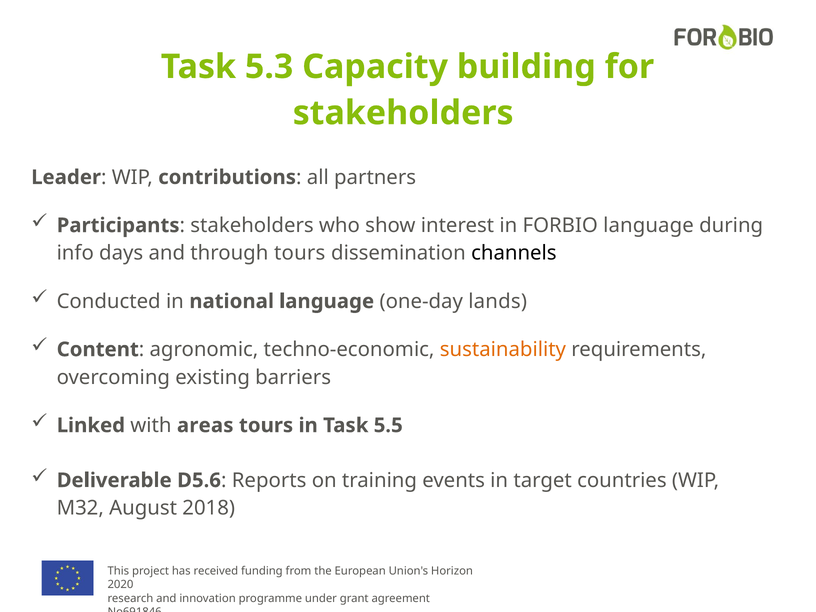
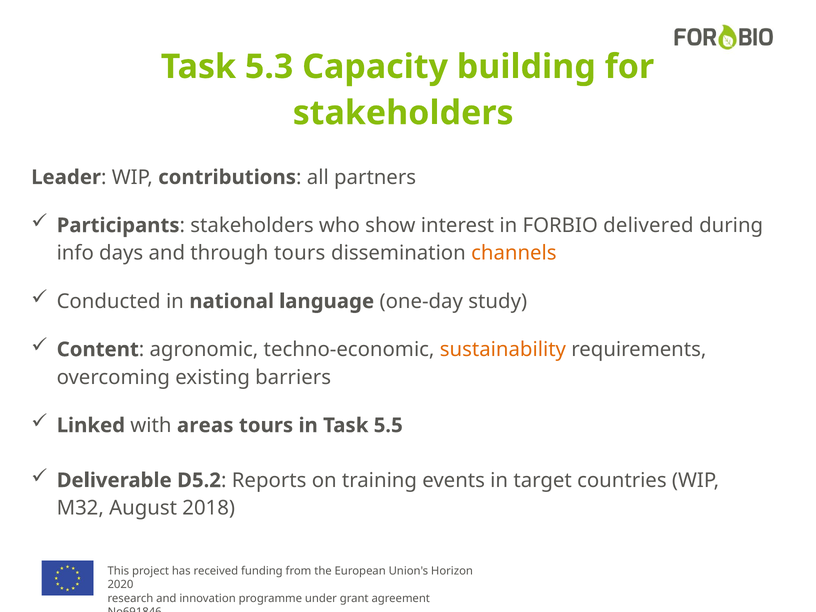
FORBIO language: language -> delivered (648, 225)
channels colour: black -> orange (514, 253)
lands: lands -> study (498, 301)
D5.6: D5.6 -> D5.2 (199, 480)
